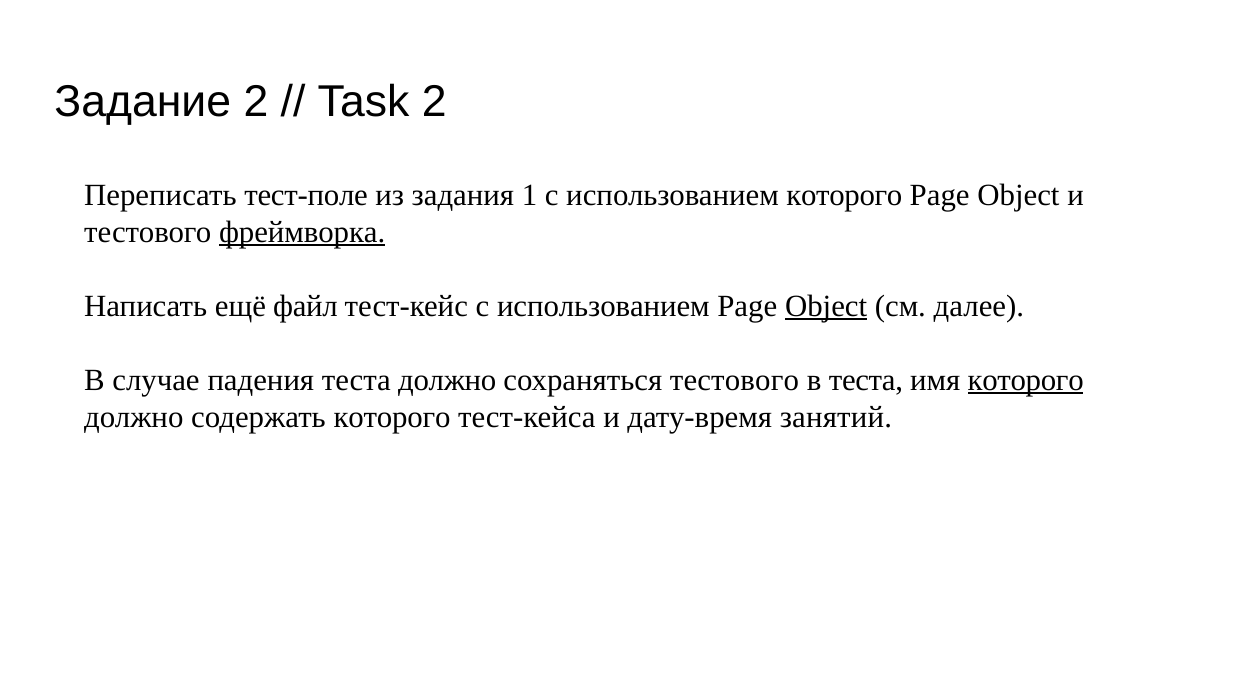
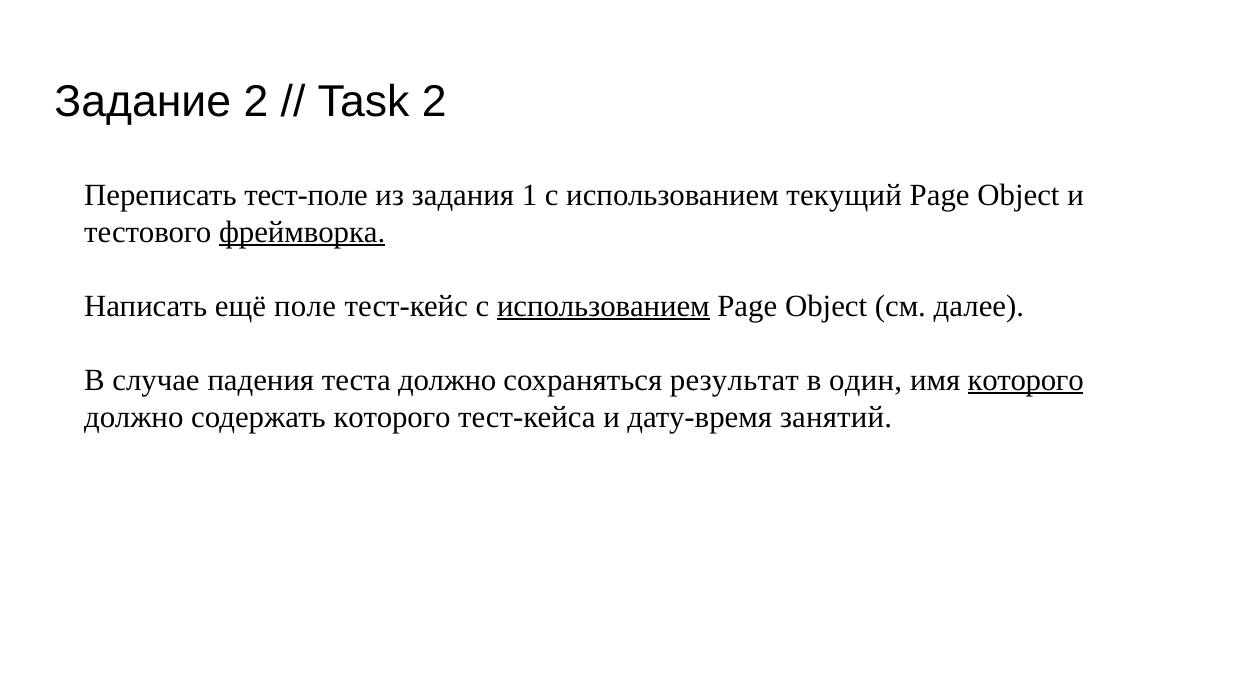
использованием которого: которого -> текущий (844, 195)
файл: файл -> поле (305, 306)
использованием underline: none -> present (603, 306)
Object underline: present -> none (826, 306)
сохраняться тестового: тестового -> результат (734, 380)
в теста: теста -> один (866, 380)
